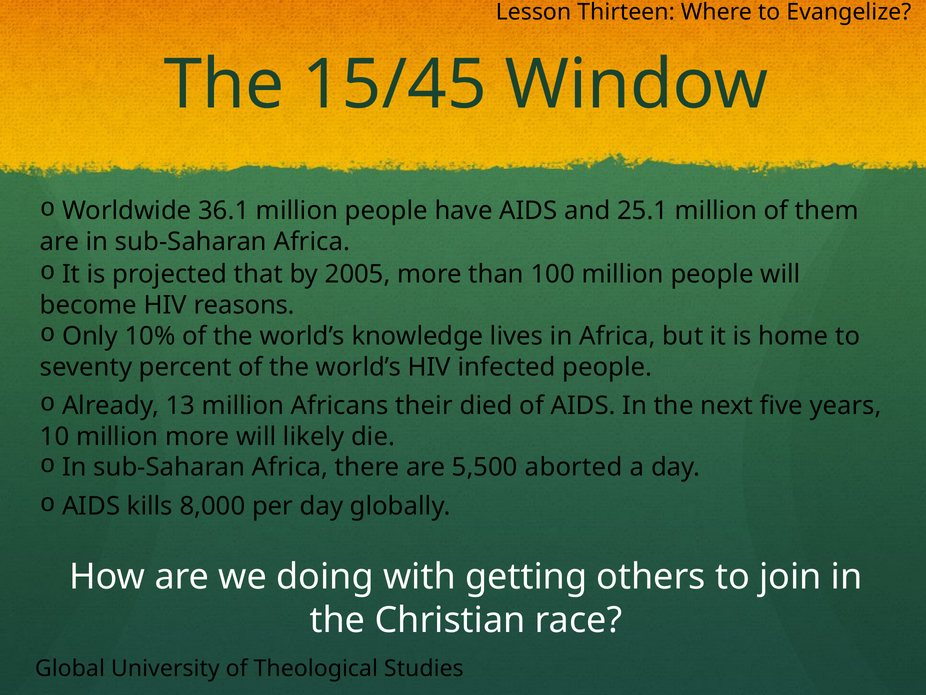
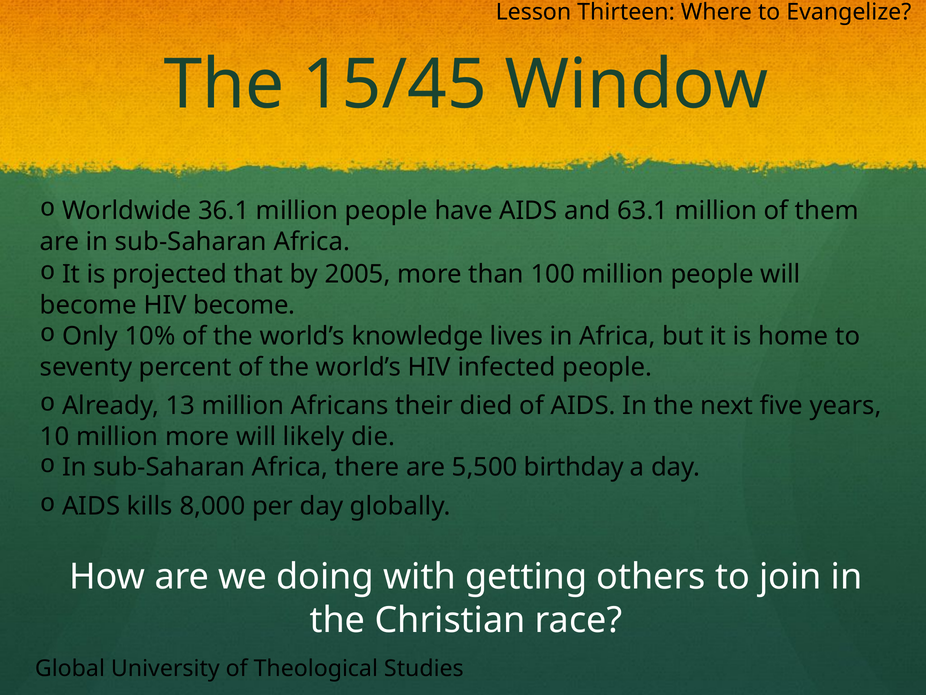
25.1: 25.1 -> 63.1 (643, 211)
HIV reasons: reasons -> become (244, 305)
aborted: aborted -> birthday (574, 467)
